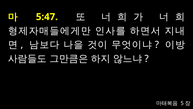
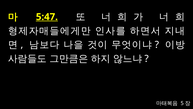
5:47 underline: none -> present (47, 17)
